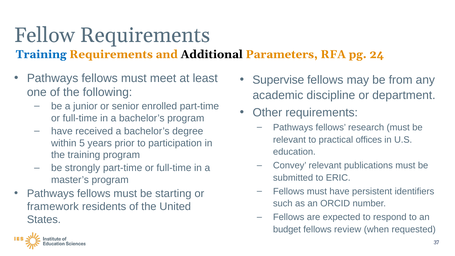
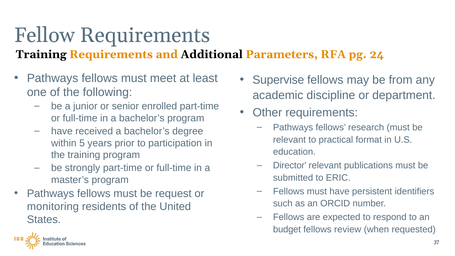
Training colour: blue -> black (41, 54)
offices: offices -> format (369, 140)
Convey: Convey -> Director (290, 165)
starting: starting -> request (173, 193)
framework: framework -> monitoring (53, 206)
